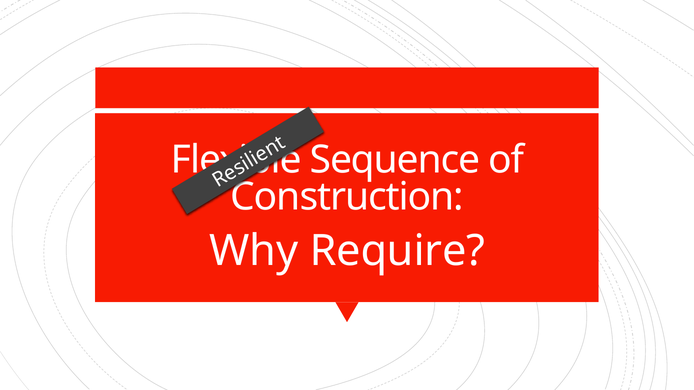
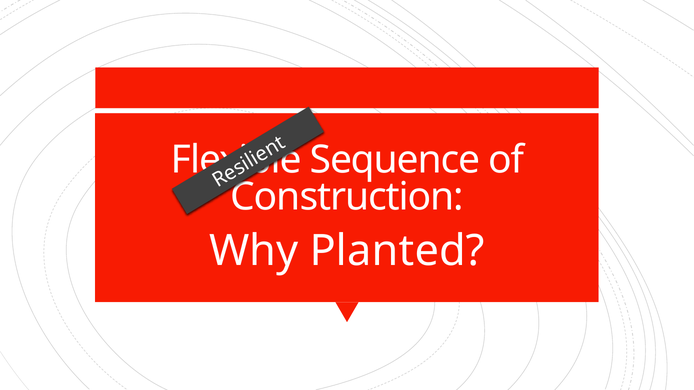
Require: Require -> Planted (397, 251)
